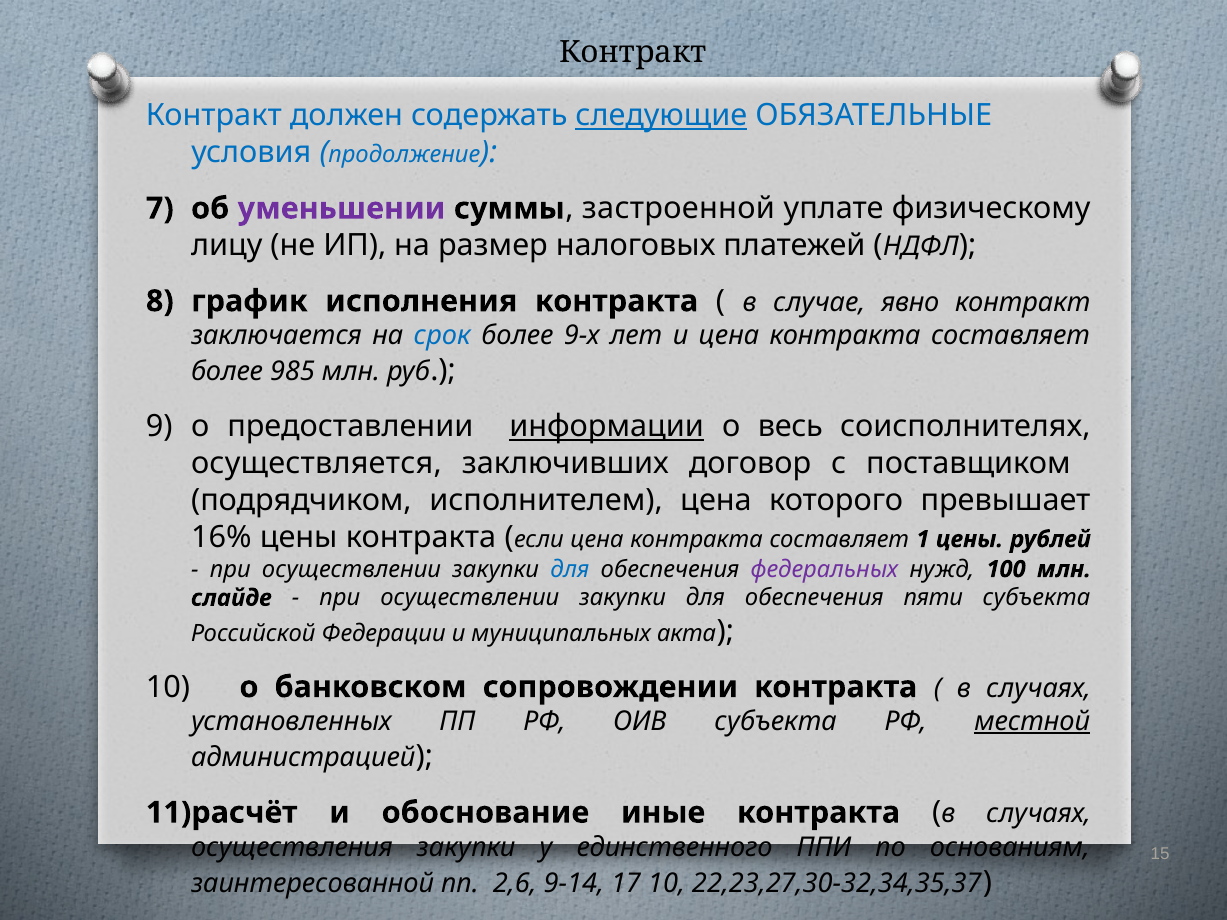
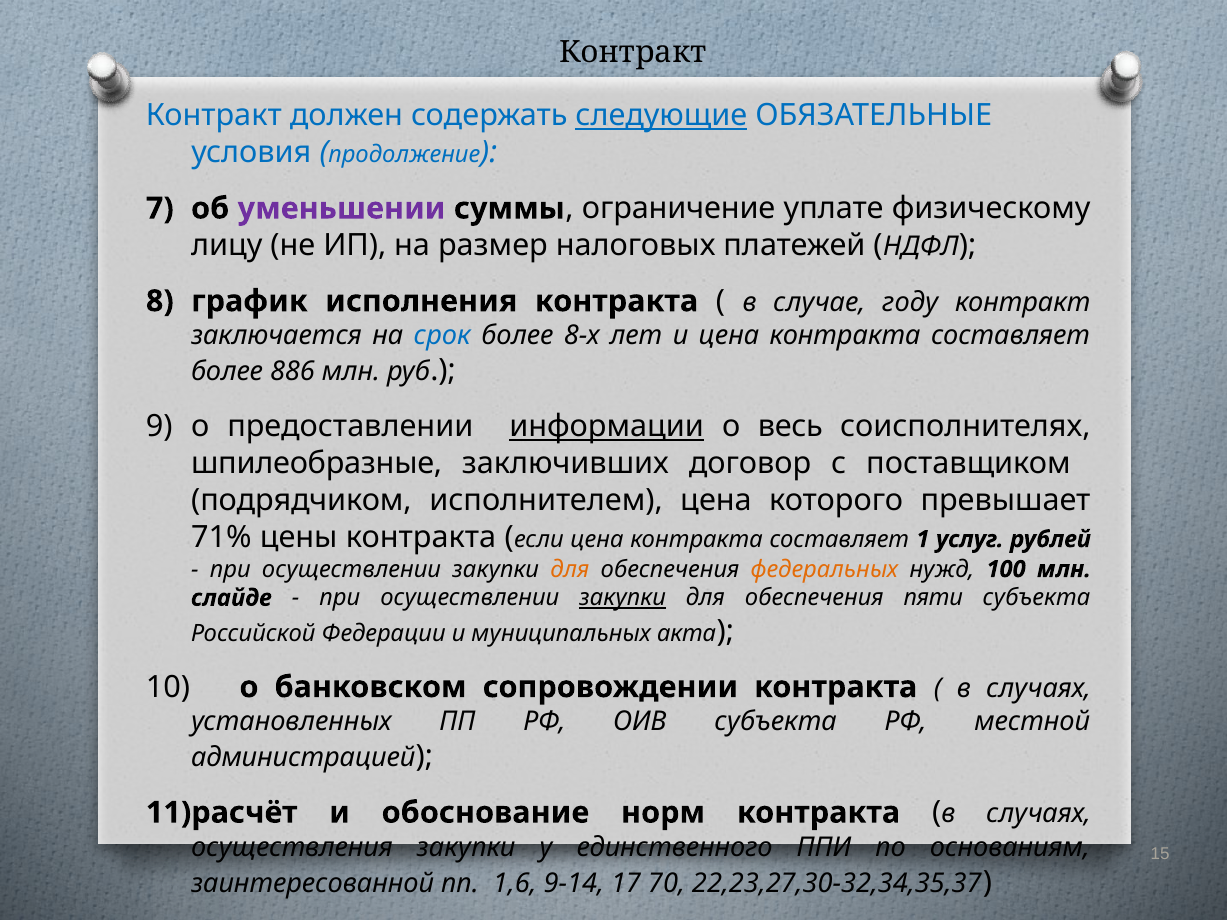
застроенной: застроенной -> ограничение (679, 208)
явно: явно -> году (910, 302)
9-х: 9-х -> 8-х (582, 336)
985: 985 -> 886 (292, 372)
осуществляется: осуществляется -> шпилеобразные (317, 464)
16%: 16% -> 71% (221, 537)
1 цены: цены -> услуг (970, 539)
для colour: blue -> orange (570, 569)
федеральных colour: purple -> orange (824, 569)
закупки underline: none -> present (623, 598)
местной underline: present -> none (1032, 722)
иные: иные -> норм (663, 813)
2,6: 2,6 -> 1,6 (515, 883)
17 10: 10 -> 70 (667, 883)
